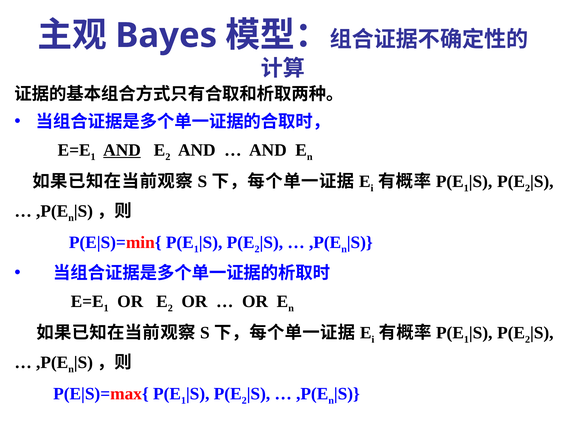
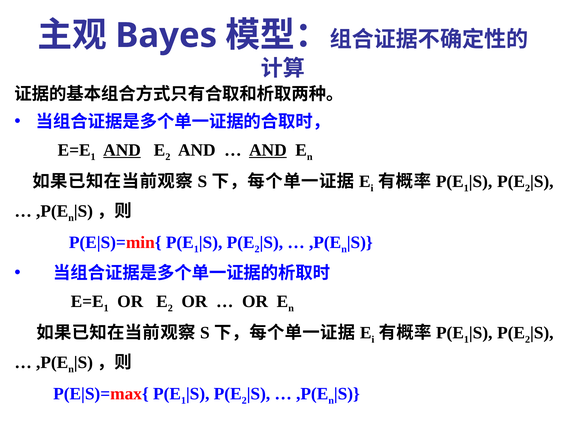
AND underline: none -> present (268, 150)
